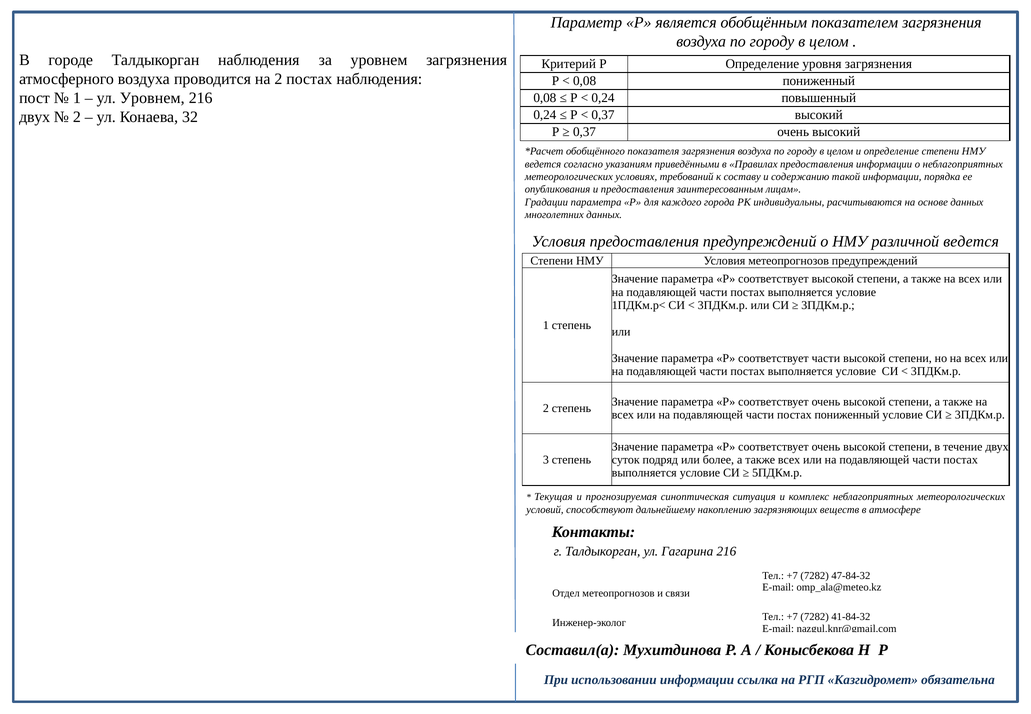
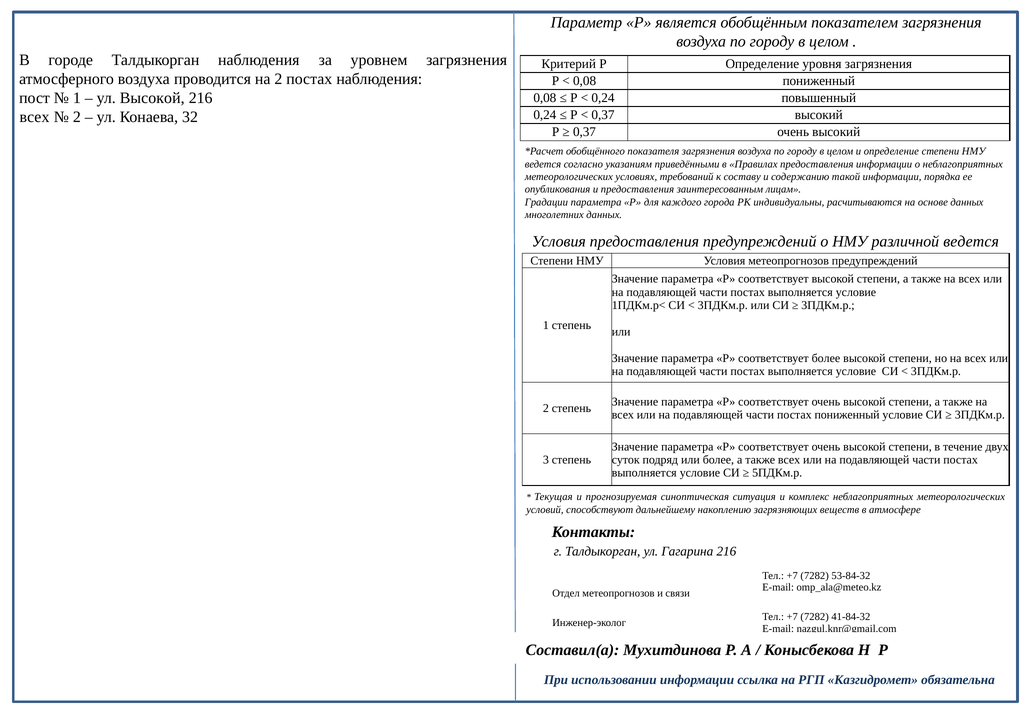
ул Уровнем: Уровнем -> Высокой (152, 98)
двух: двух -> всех (34, 117)
соответствует части: части -> более (826, 358)
47-84-32: 47-84-32 -> 53-84-32 (851, 575)
